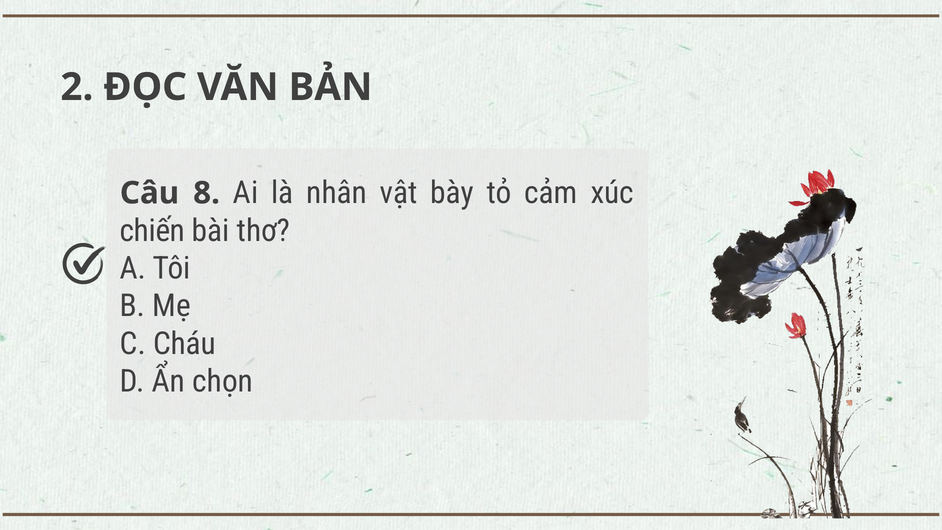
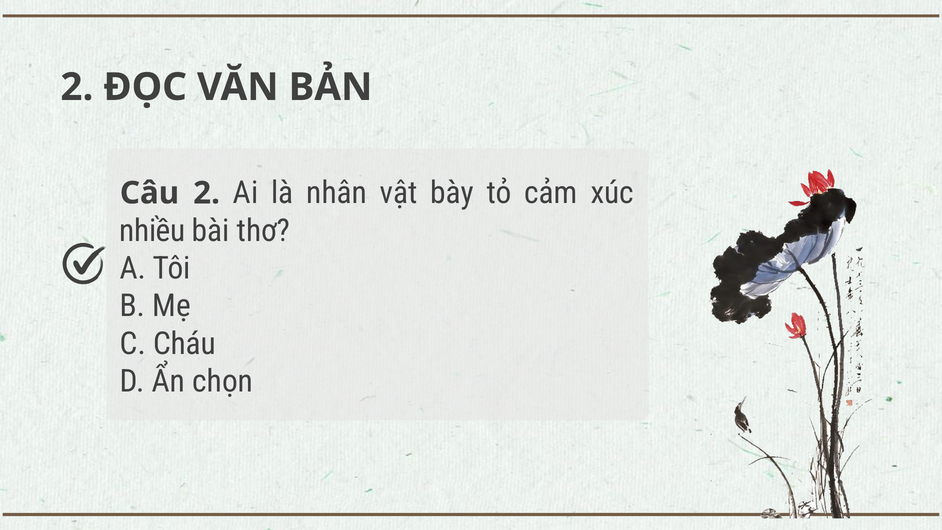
Câu 8: 8 -> 2 (207, 193)
chiến: chiến -> nhiều (152, 231)
